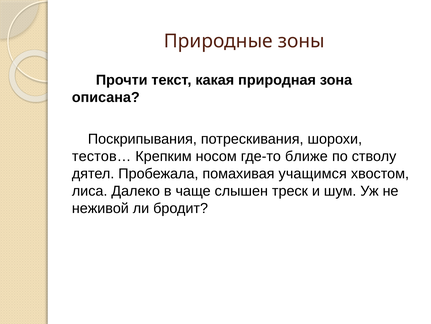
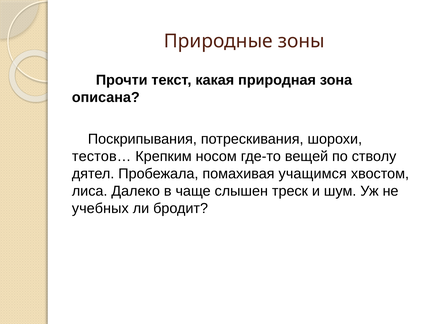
ближе: ближе -> вещей (307, 156)
неживой: неживой -> учебных (100, 208)
